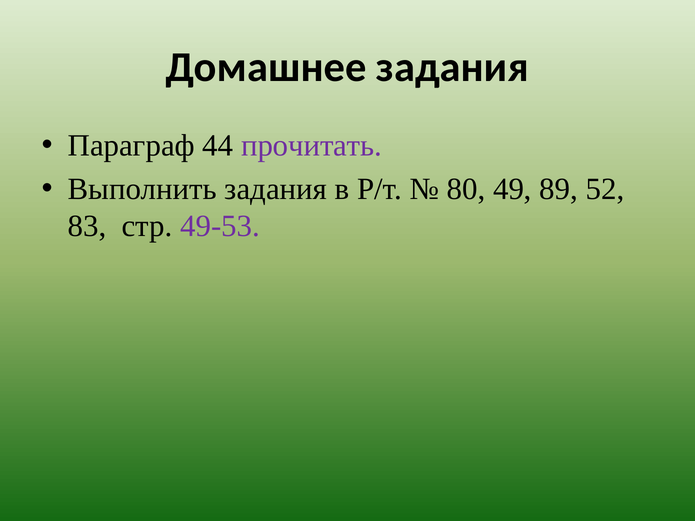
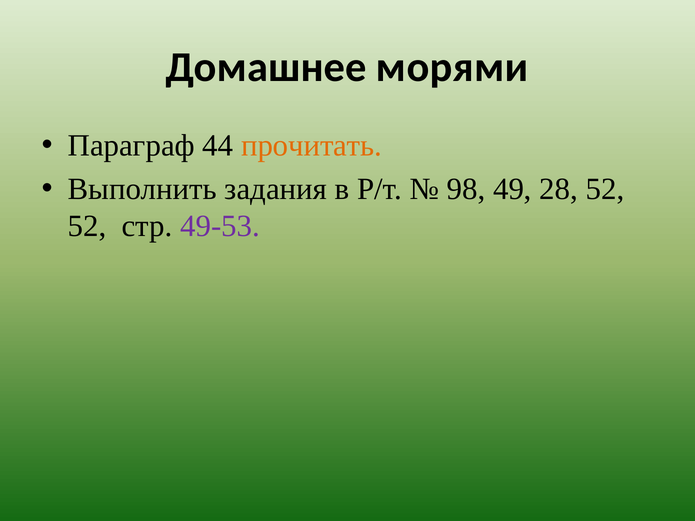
Домашнее задания: задания -> морями (452, 67)
прочитать colour: purple -> orange (312, 146)
80: 80 -> 98 (466, 189)
89: 89 -> 28 (559, 189)
83: 83 -> 52 (87, 226)
